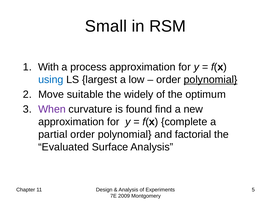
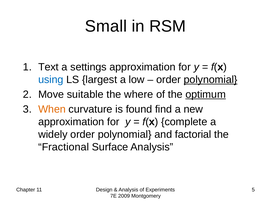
With: With -> Text (48, 67)
process: process -> settings (88, 67)
widely: widely -> where (139, 95)
optimum underline: none -> present (206, 95)
When colour: purple -> orange (52, 109)
partial: partial -> widely (53, 135)
Evaluated: Evaluated -> Fractional (64, 147)
